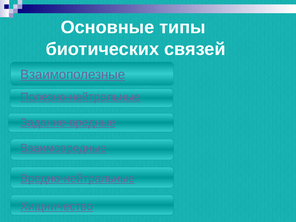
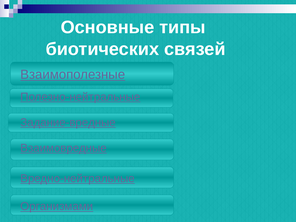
Хищничество: Хищничество -> Организмами (57, 206)
